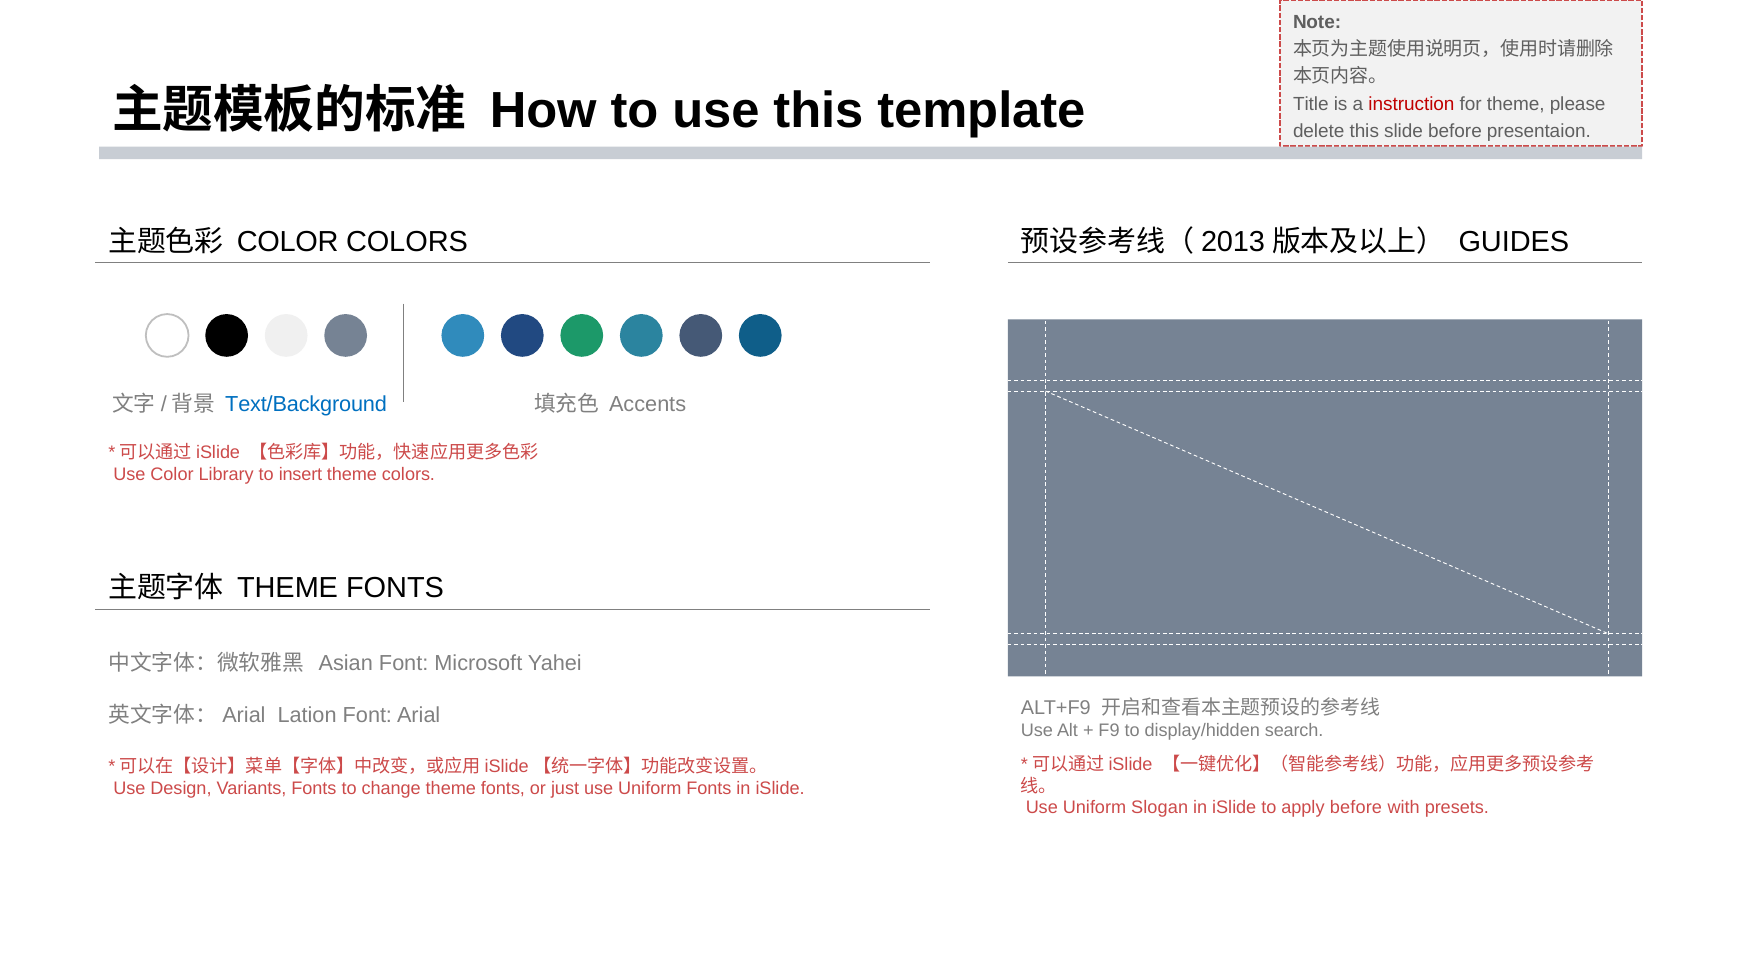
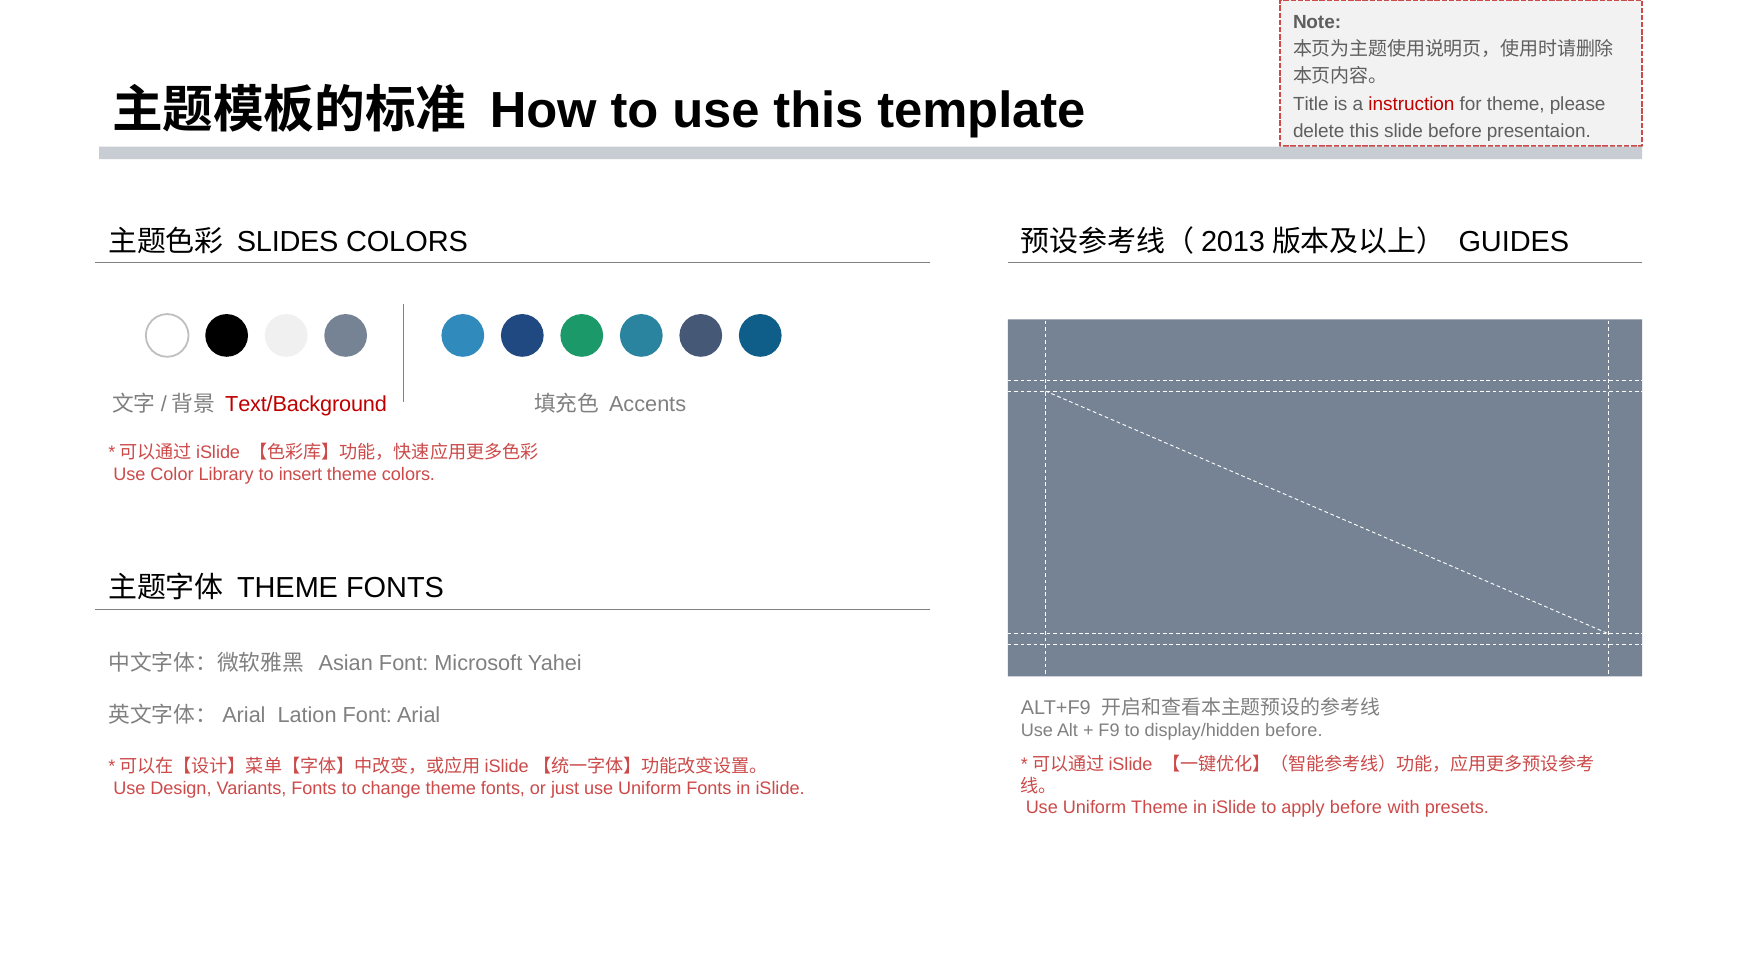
COLOR: COLOR -> SLIDES (288, 241)
Text/Background colour: blue -> red (306, 404)
display/hidden search: search -> before (1294, 730)
Uniform Slogan: Slogan -> Theme (1160, 808)
